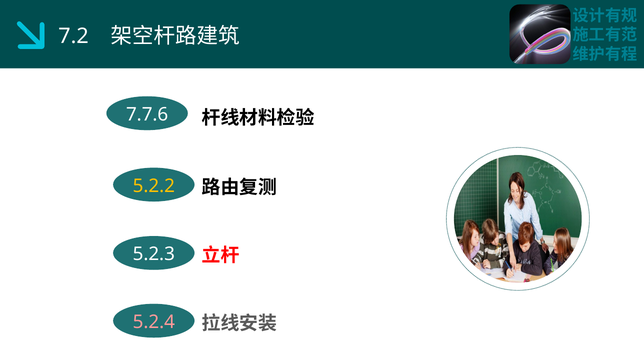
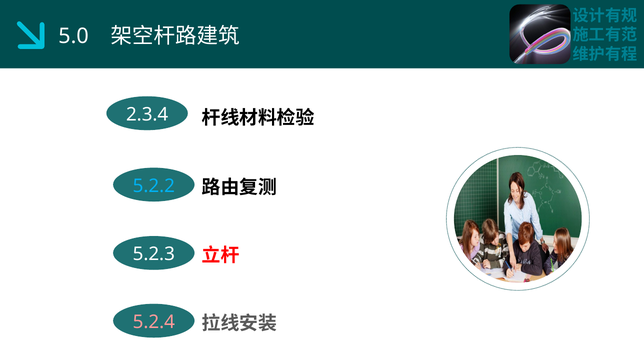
7.2: 7.2 -> 5.0 (74, 36)
7.7.6: 7.7.6 -> 2.3.4 (147, 115)
5.2.2 colour: yellow -> light blue (154, 186)
